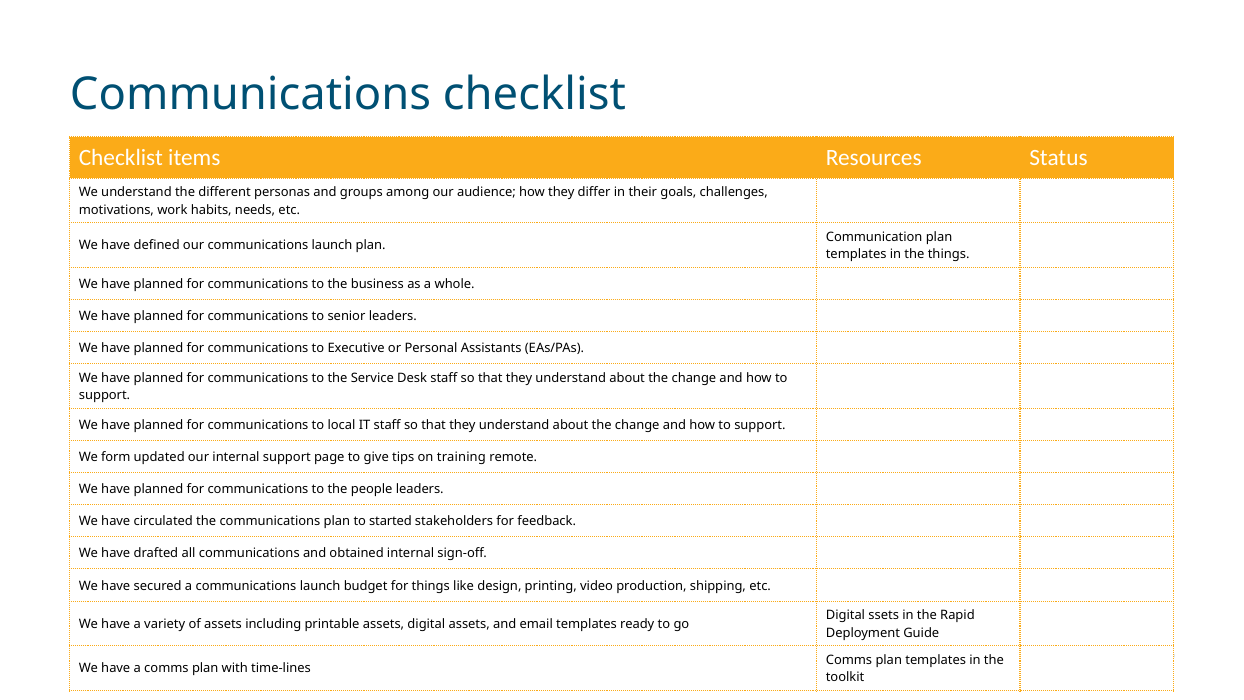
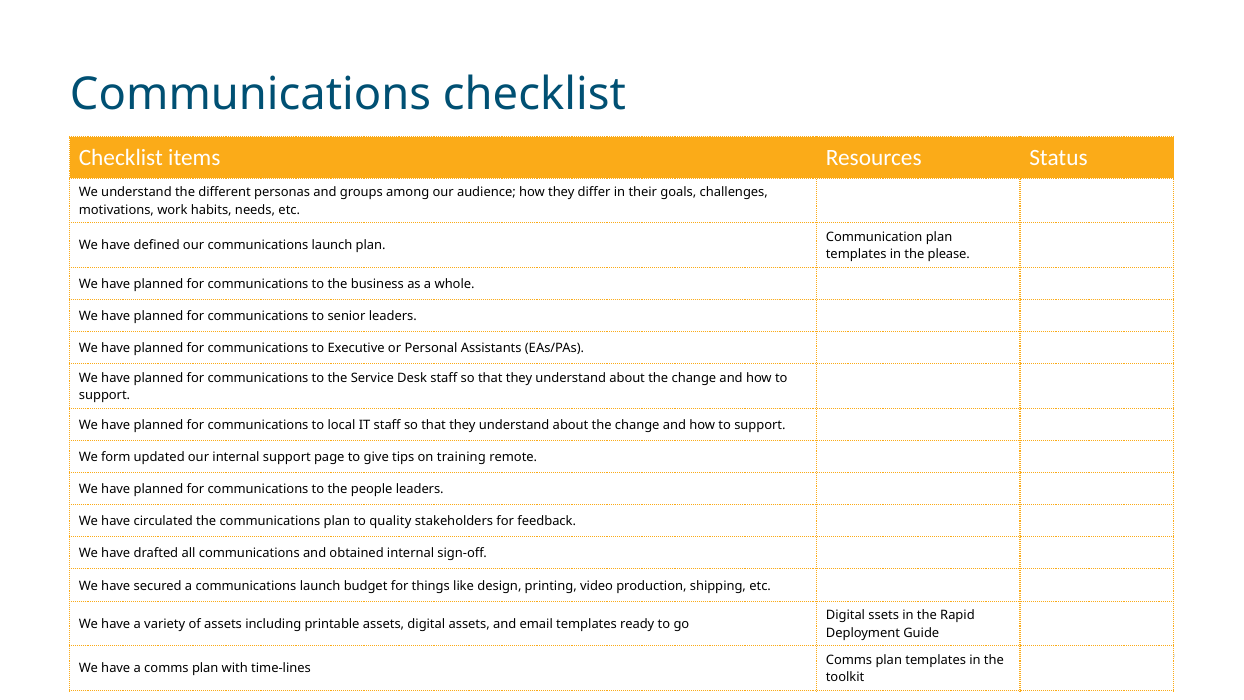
the things: things -> please (949, 254)
started: started -> quality (390, 521)
